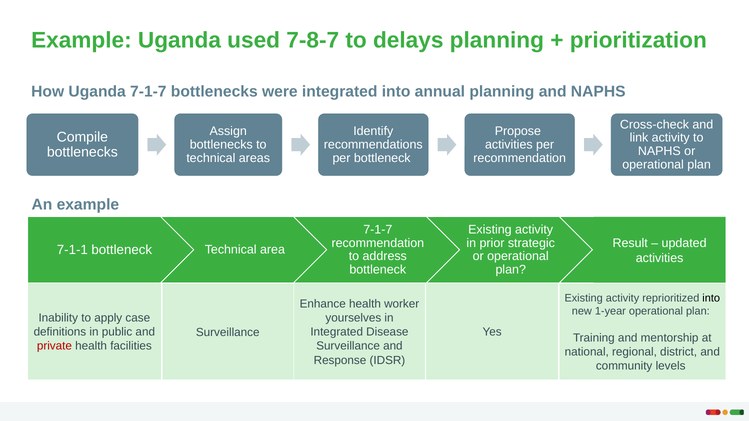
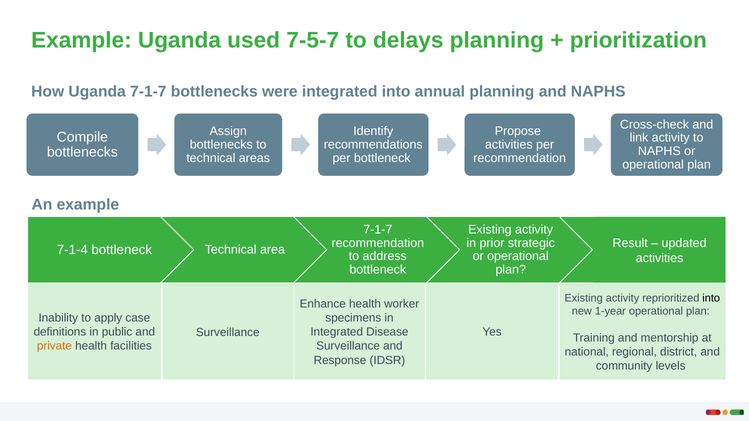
7-8-7: 7-8-7 -> 7-5-7 (313, 40)
7-1-1: 7-1-1 -> 7-1-4 (72, 250)
yourselves: yourselves -> specimens (353, 318)
private colour: red -> orange (54, 346)
